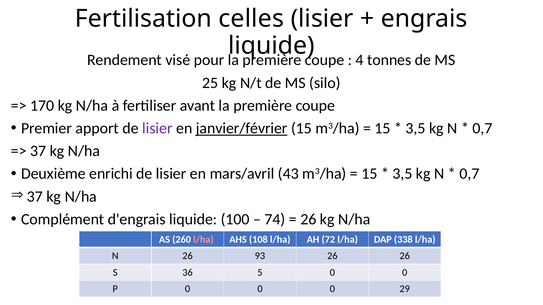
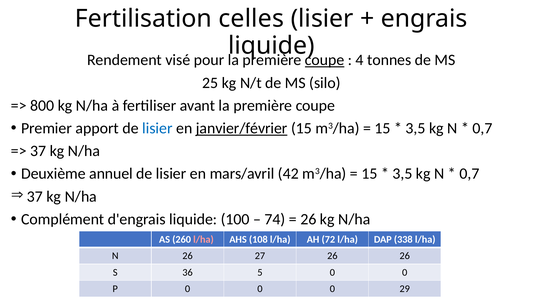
coupe underline: none -> present (325, 60)
170: 170 -> 800 (42, 106)
lisier colour: purple -> blue (157, 128)
enrichi: enrichi -> annuel (111, 174)
43: 43 -> 42 (288, 174)
93: 93 -> 27 (260, 256)
